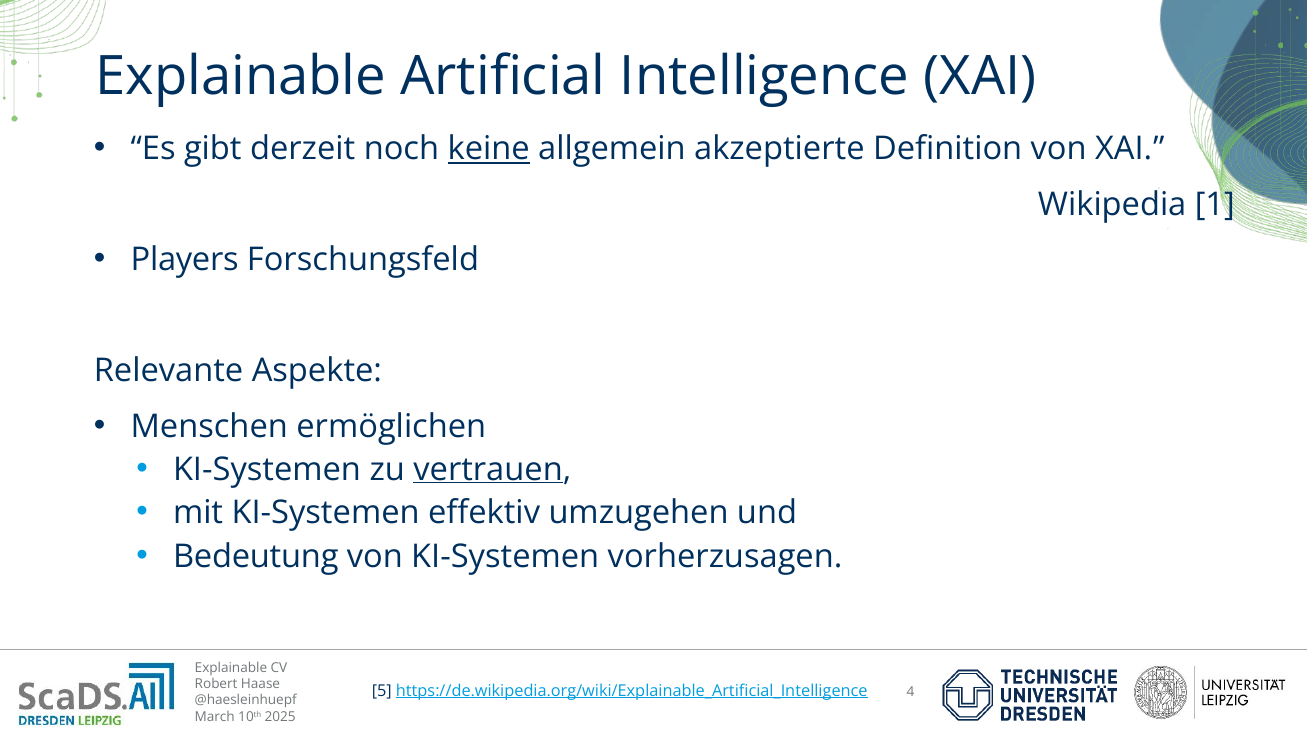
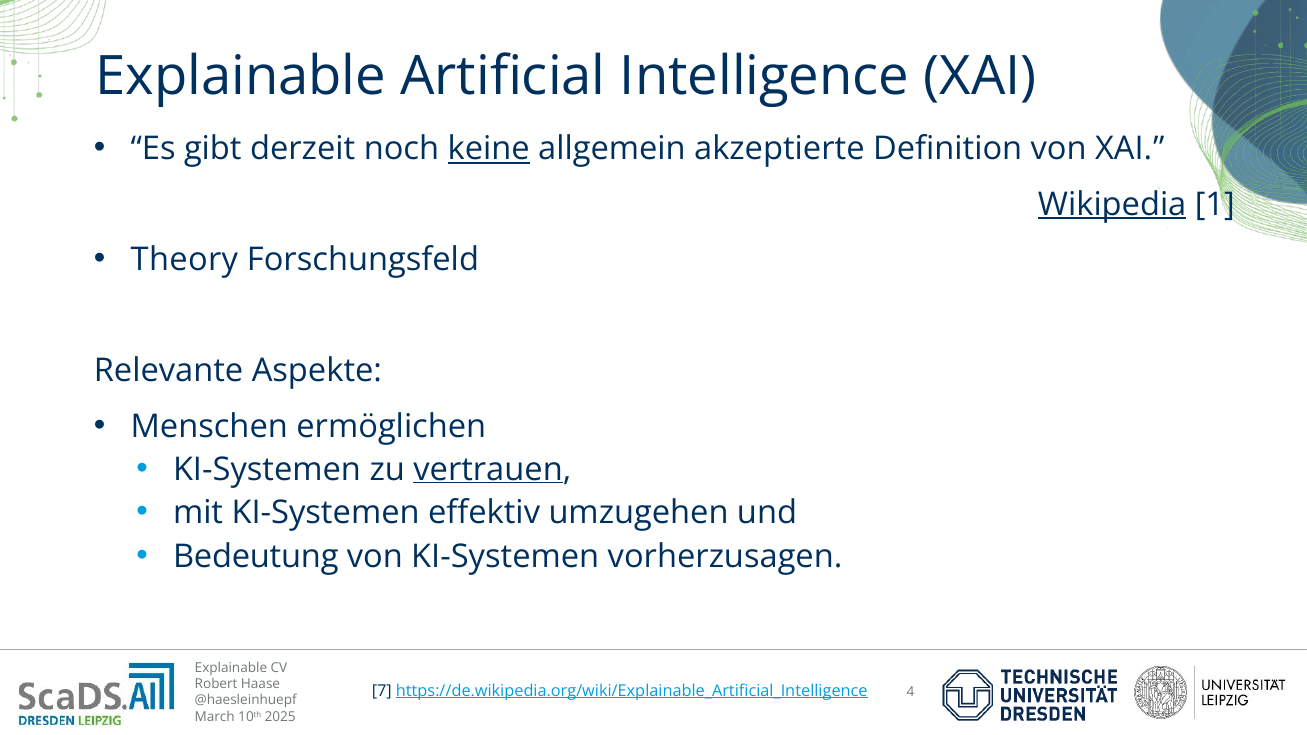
Wikipedia underline: none -> present (1112, 204)
Players: Players -> Theory (184, 260)
5: 5 -> 7 (382, 691)
